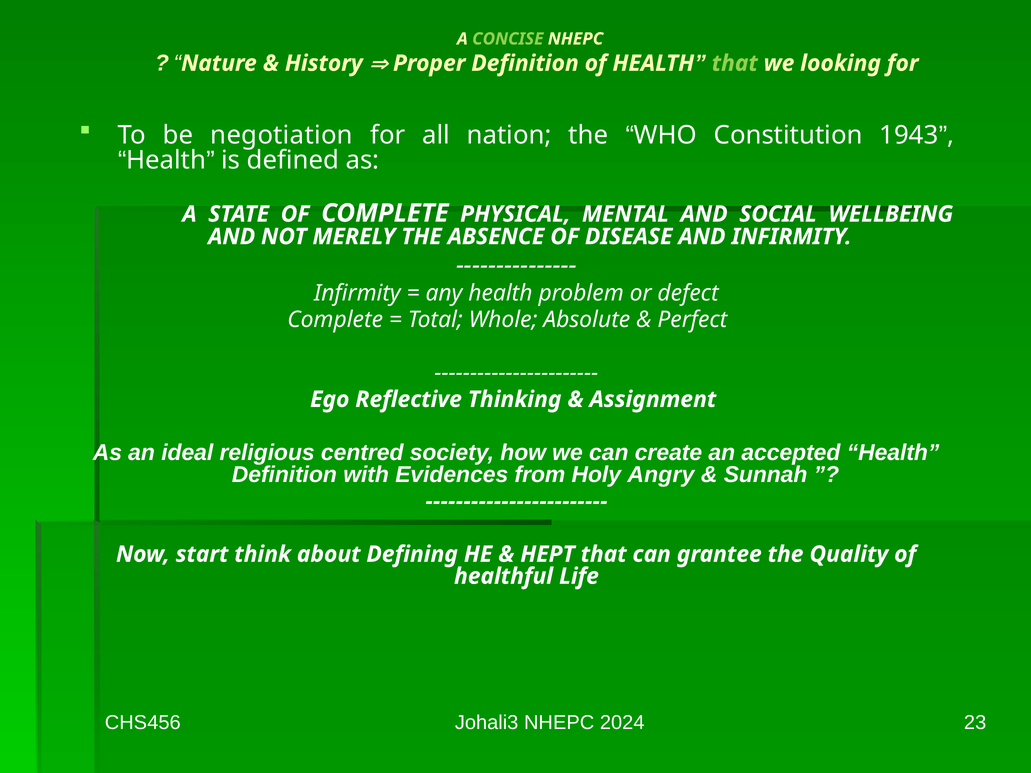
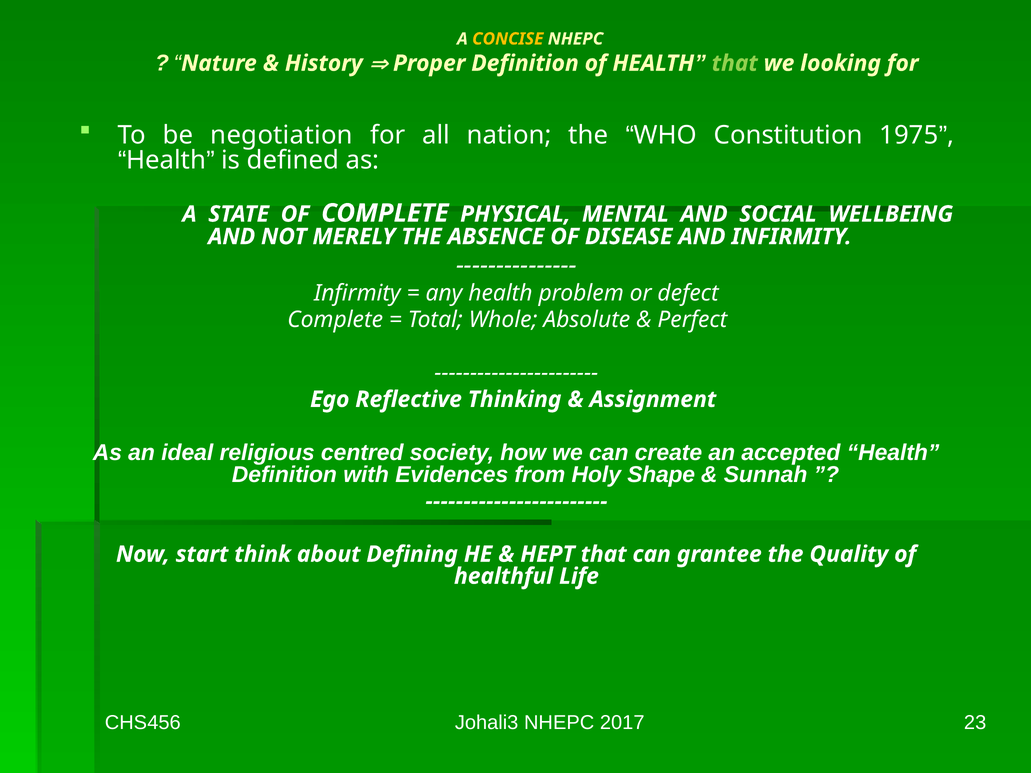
CONCISE colour: light green -> yellow (508, 39)
1943: 1943 -> 1975 (909, 135)
Angry: Angry -> Shape (661, 475)
2024: 2024 -> 2017 (622, 723)
